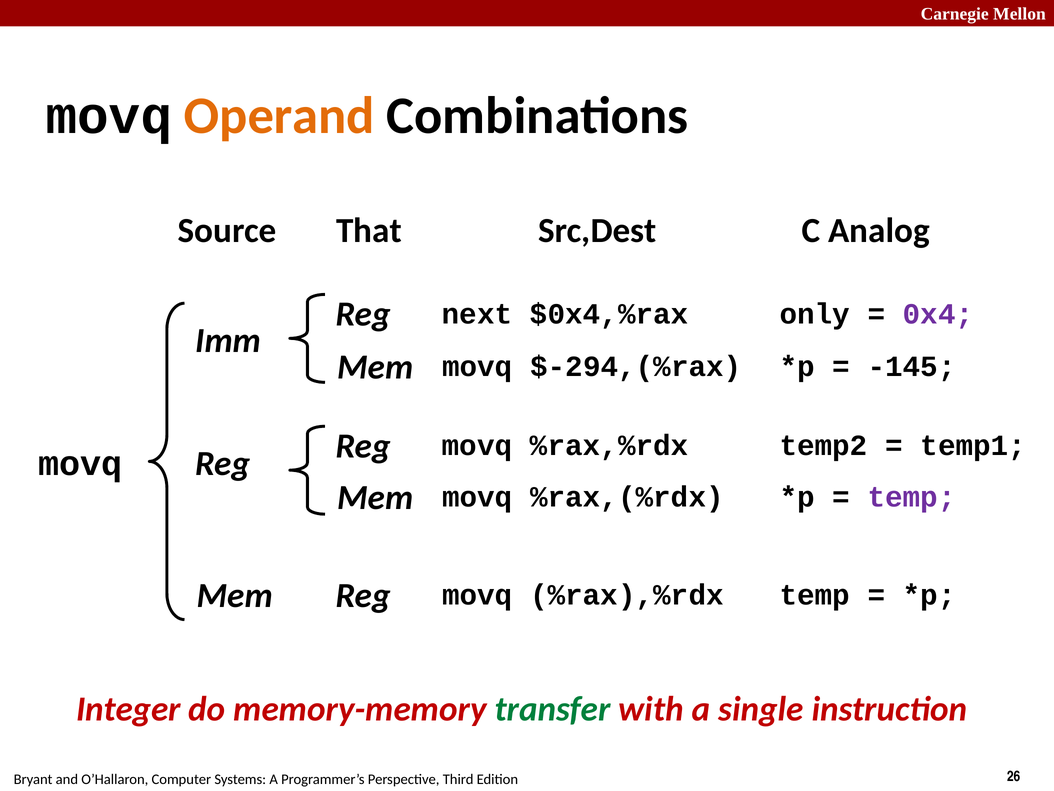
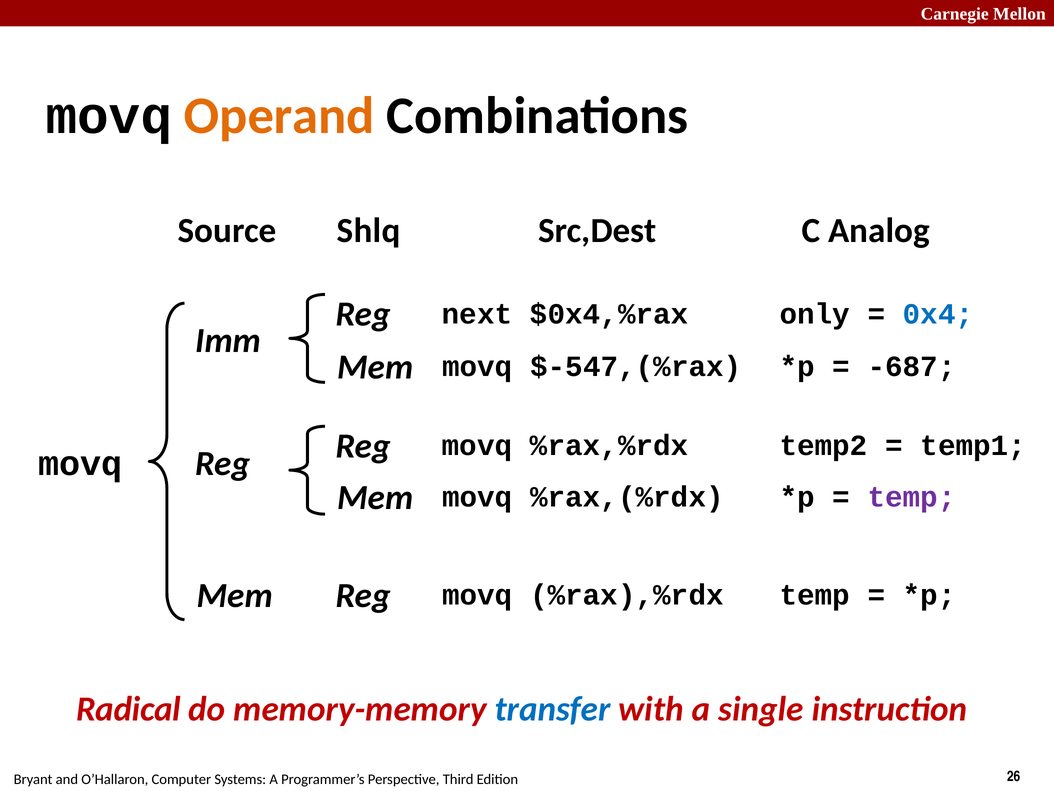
That: That -> Shlq (369, 231)
0x4 colour: purple -> blue (938, 314)
$-294,(%rax: $-294,(%rax -> $-547,(%rax (636, 366)
-145: -145 -> -687 (912, 366)
Integer: Integer -> Radical (128, 709)
transfer colour: green -> blue (553, 709)
